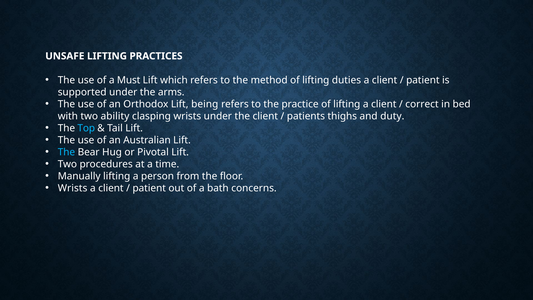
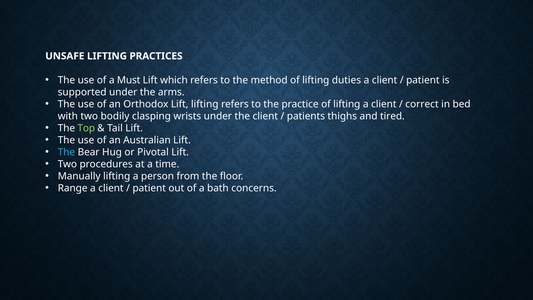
Lift being: being -> lifting (205, 104)
ability: ability -> bodily (115, 116)
duty: duty -> tired (392, 116)
Top colour: light blue -> light green (86, 128)
Wrists: Wrists -> Range (73, 188)
